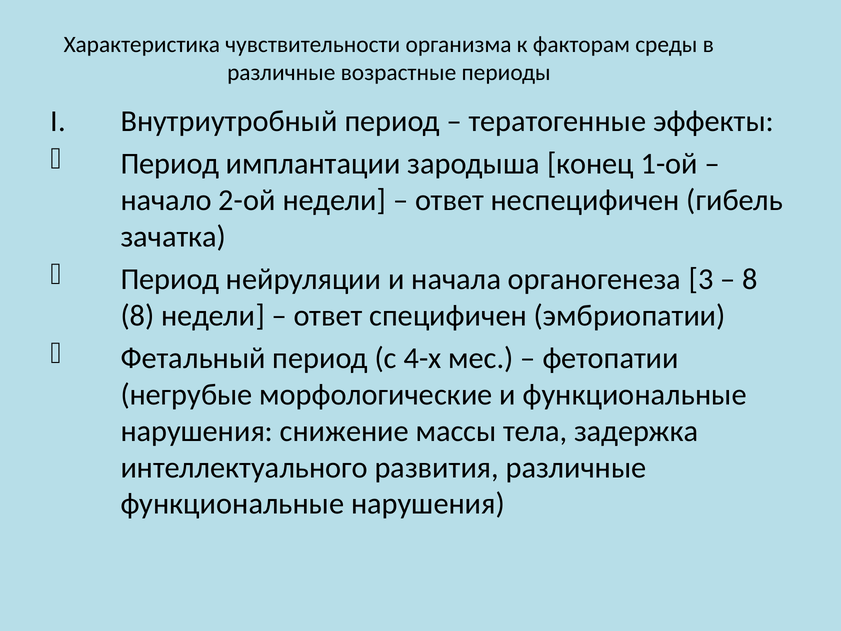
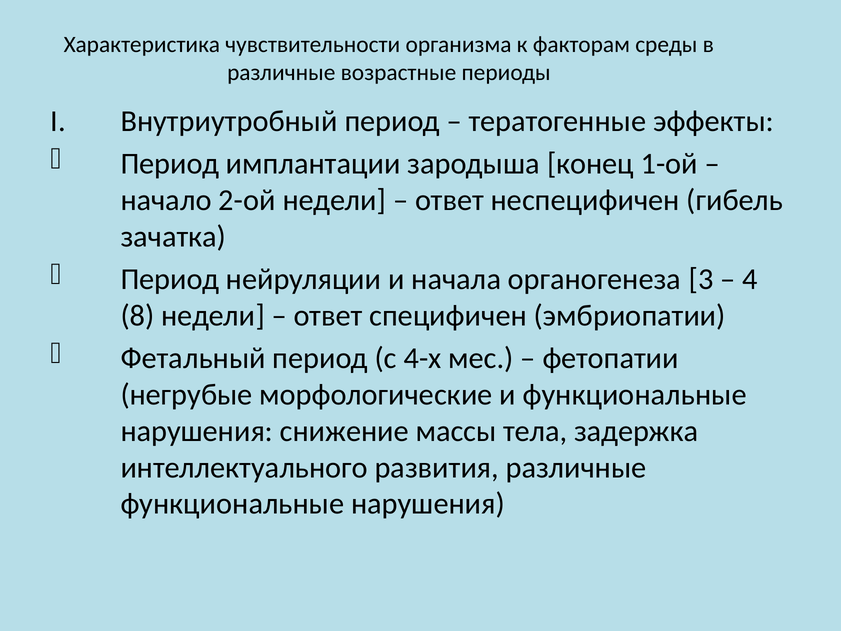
8: 8 -> 4 (750, 279)
